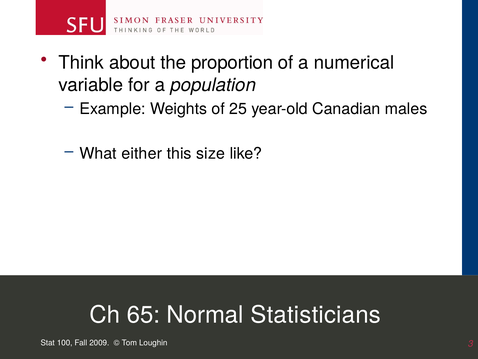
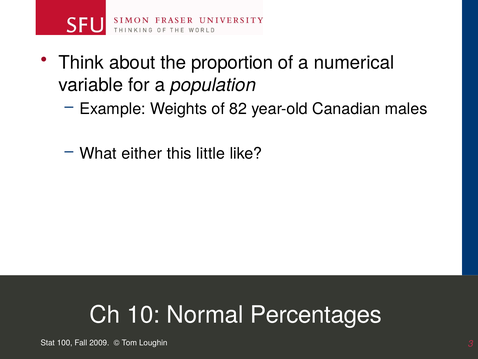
25: 25 -> 82 (238, 109)
size: size -> little (211, 153)
65: 65 -> 10 (143, 314)
Statisticians: Statisticians -> Percentages (316, 314)
